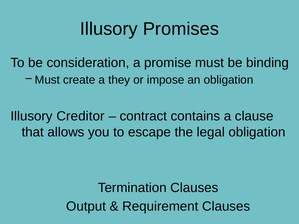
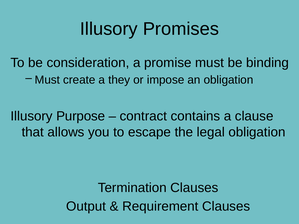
Creditor: Creditor -> Purpose (81, 116)
